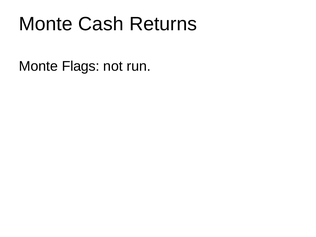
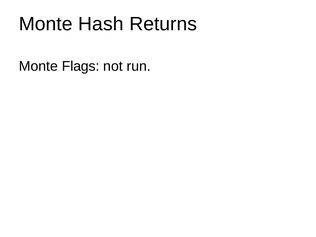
Cash: Cash -> Hash (101, 24)
